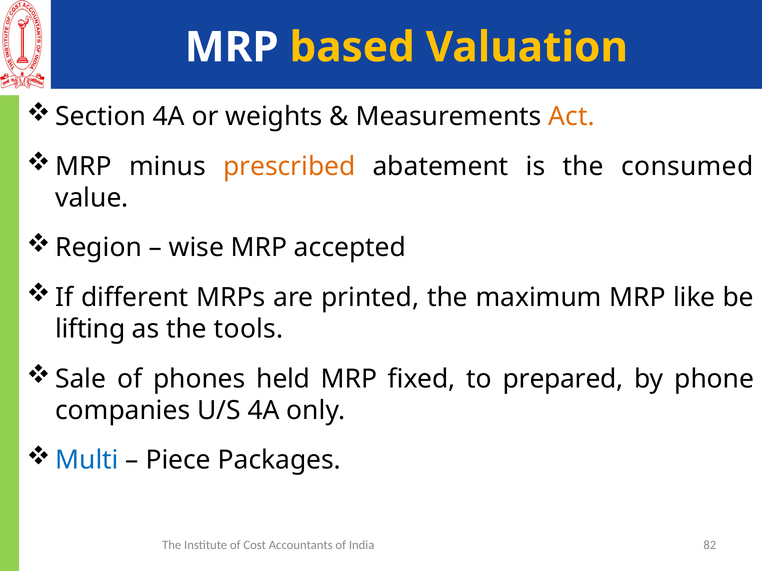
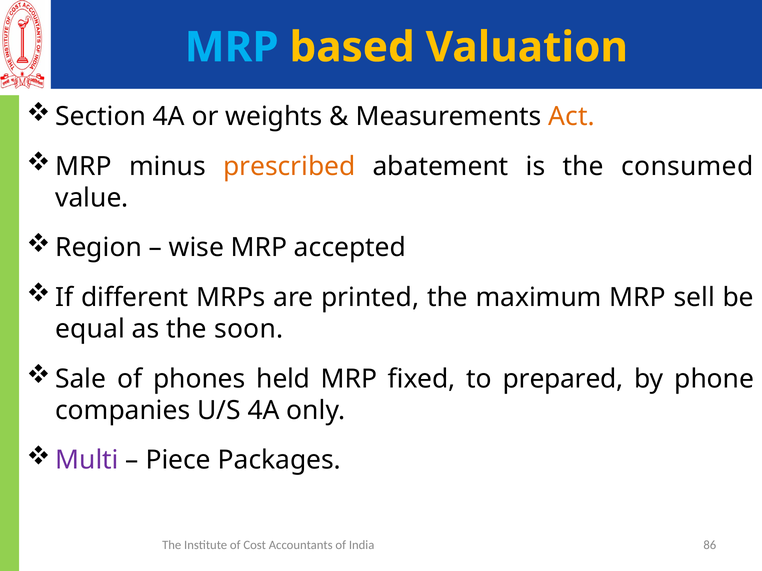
MRP colour: white -> light blue (232, 47)
like: like -> sell (694, 298)
lifting: lifting -> equal (90, 329)
tools: tools -> soon (249, 329)
Multi colour: blue -> purple (87, 461)
82: 82 -> 86 (710, 546)
